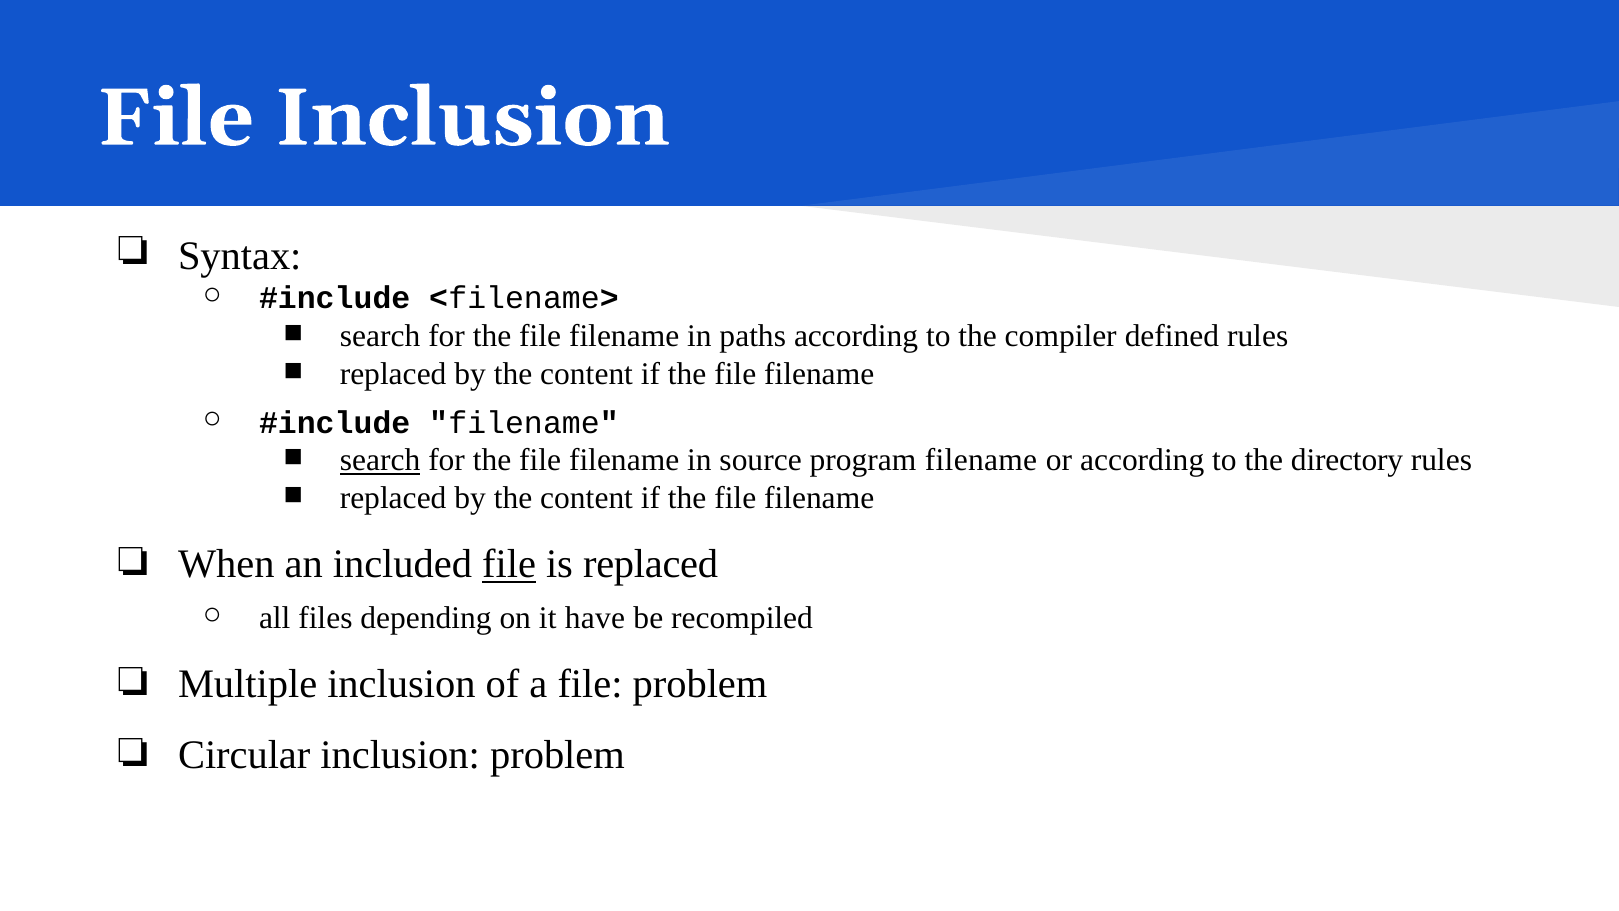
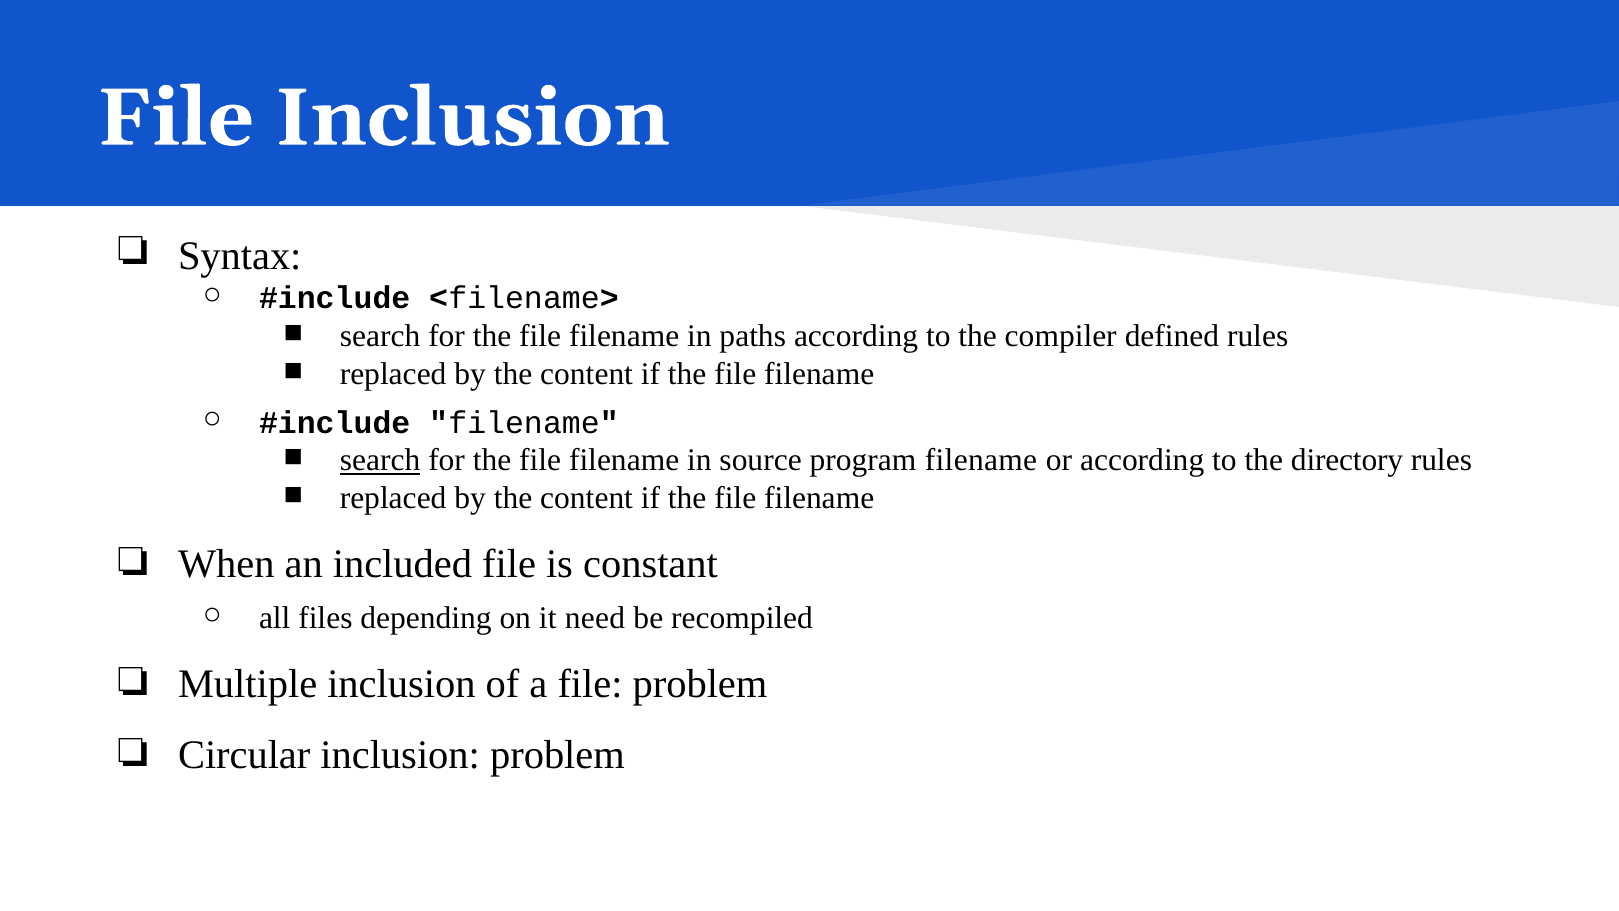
file underline: present -> none (509, 564)
is replaced: replaced -> constant (650, 564)
have: have -> need (595, 618)
